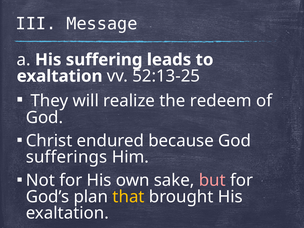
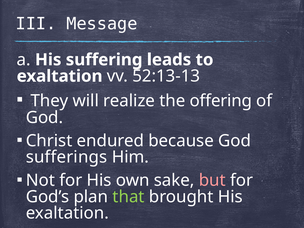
52:13-25: 52:13-25 -> 52:13-13 (166, 76)
redeem: redeem -> offering (221, 101)
that colour: yellow -> light green (129, 197)
